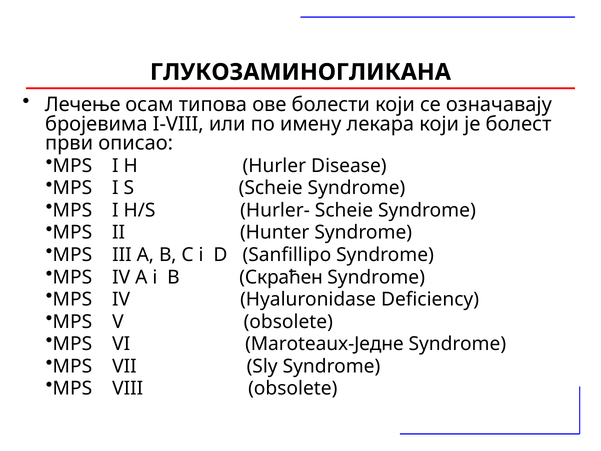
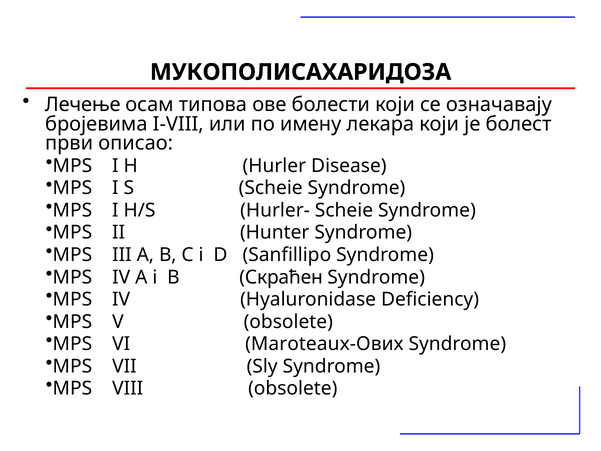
ГЛУКОЗАМИНОГЛИКАНА: ГЛУКОЗАМИНОГЛИКАНА -> МУКОПОЛИСАХАРИДОЗА (301, 72)
Maroteaux-Једне: Maroteaux-Једне -> Maroteaux-Ових (324, 344)
